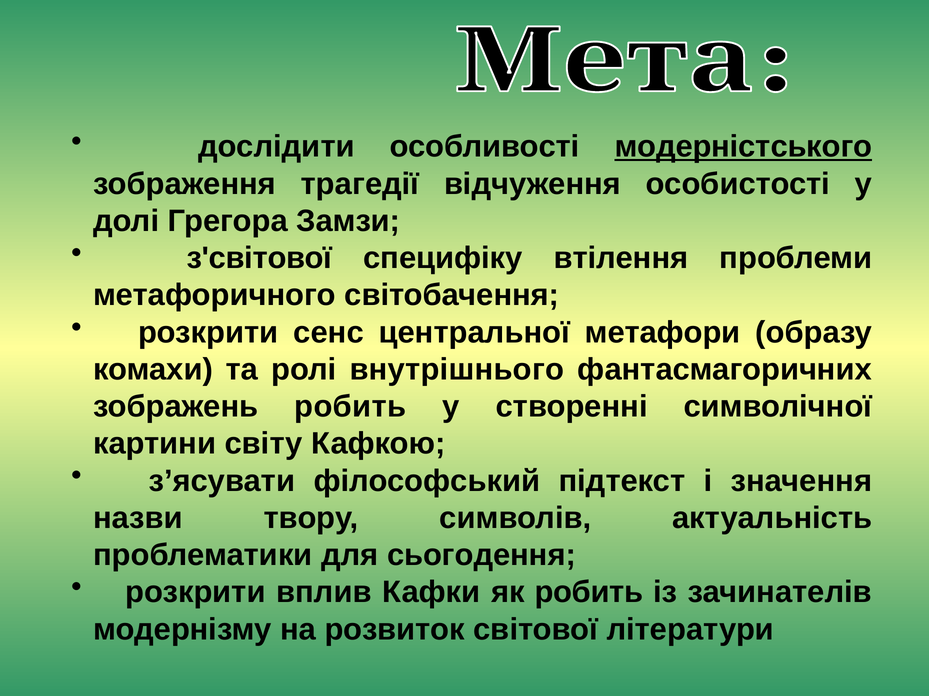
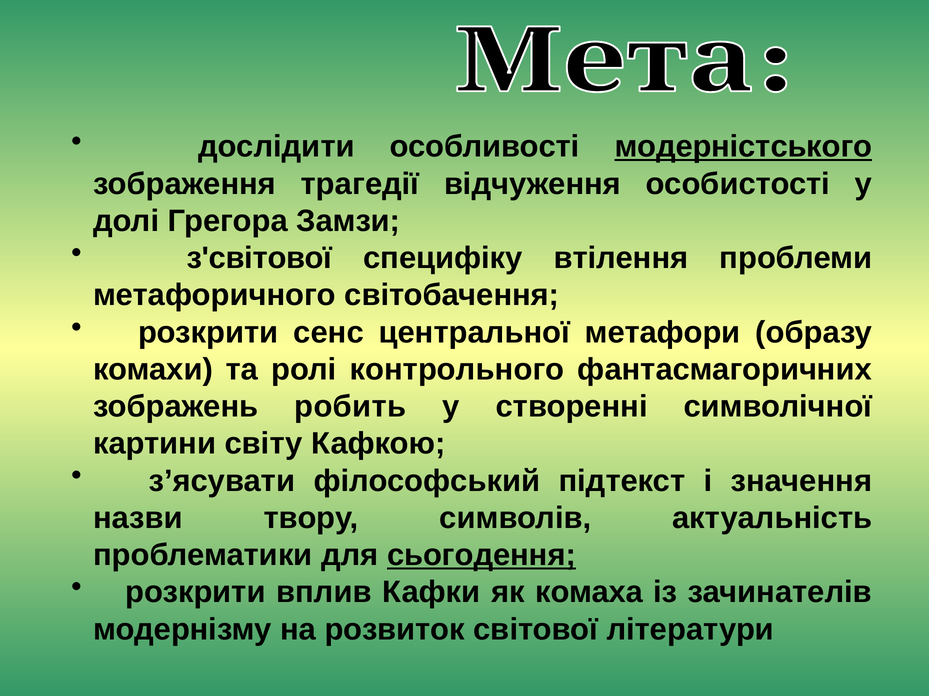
внутрішнього: внутрішнього -> контрольного (457, 370)
сьогодення underline: none -> present (481, 556)
як робить: робить -> комаха (589, 593)
